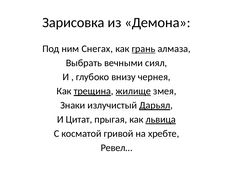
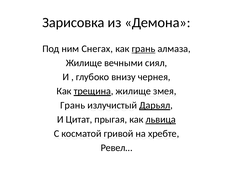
Выбрать: Выбрать -> Жилище (84, 63)
жилище underline: present -> none (133, 91)
Знаки: Знаки -> Грань (73, 105)
